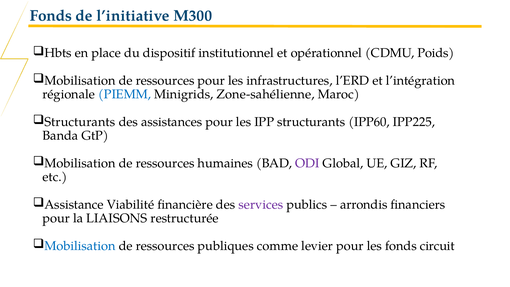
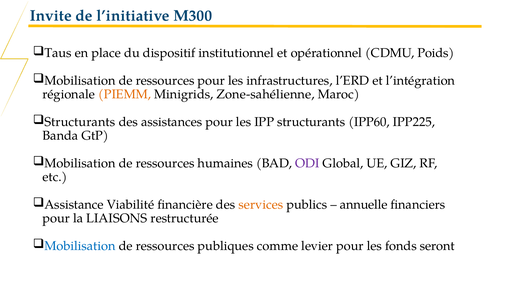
Fonds: Fonds -> Invite (51, 16)
Hbts: Hbts -> Taus (58, 53)
PIEMM colour: blue -> orange (125, 94)
services colour: purple -> orange (261, 204)
arrondis: arrondis -> annuelle (364, 204)
circuit: circuit -> seront (437, 246)
